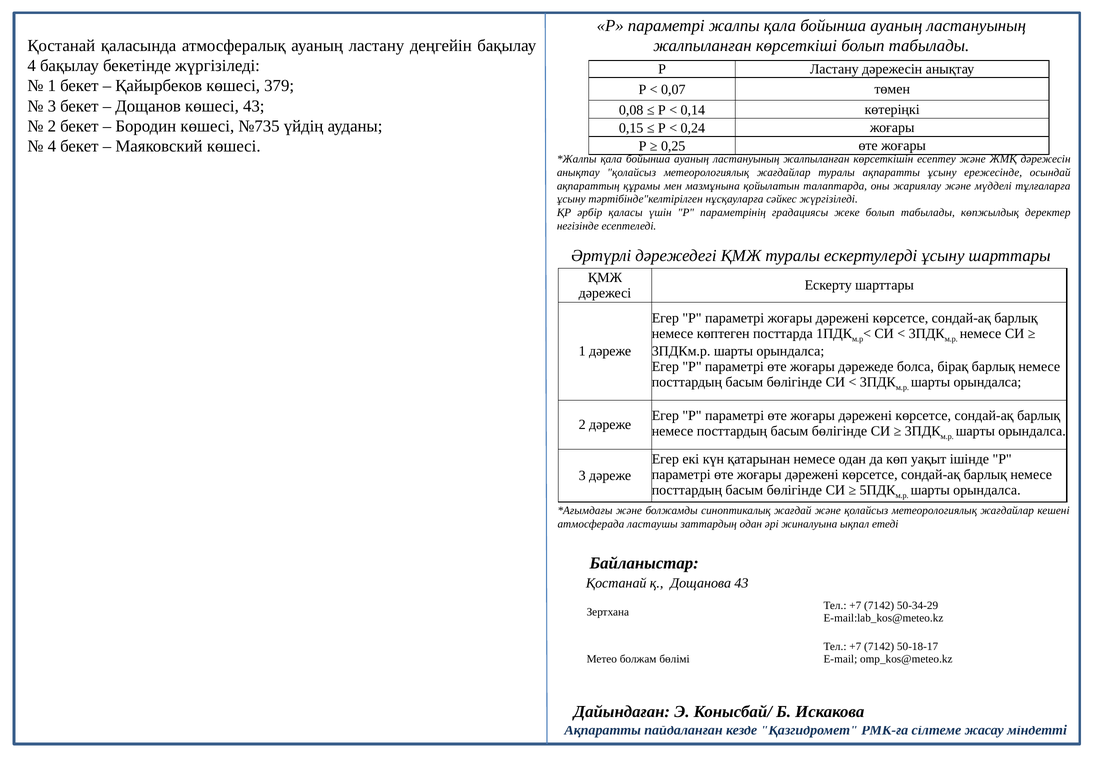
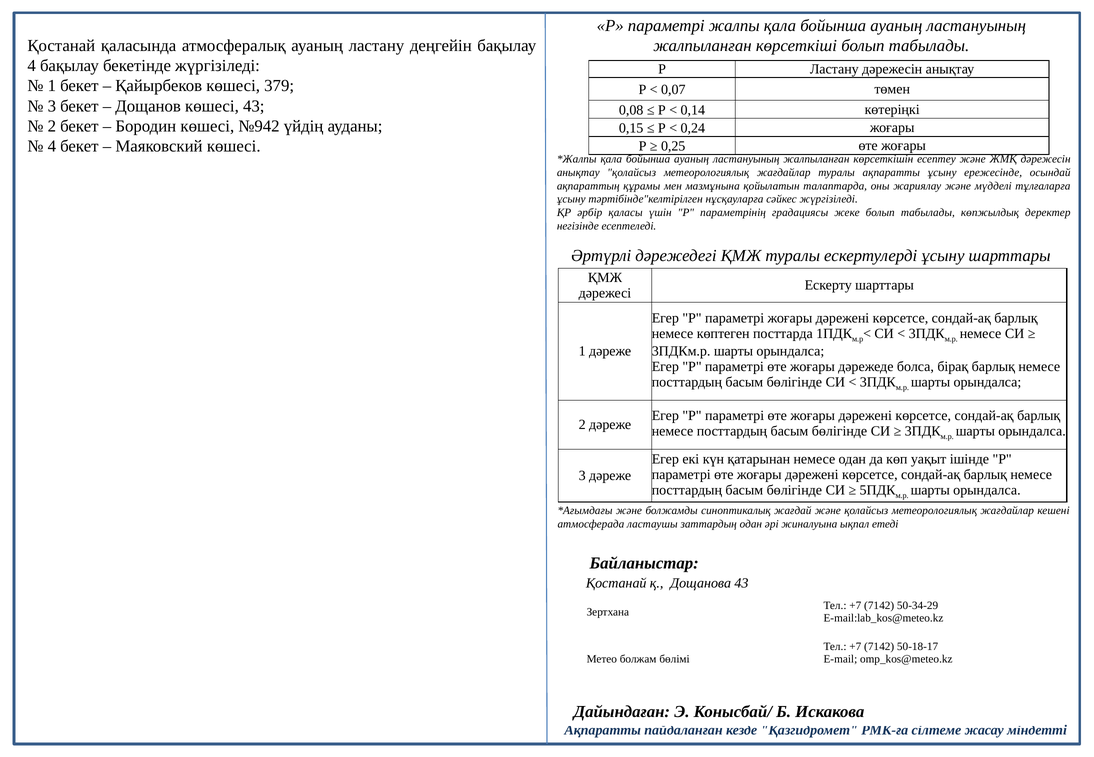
№735: №735 -> №942 (259, 126)
